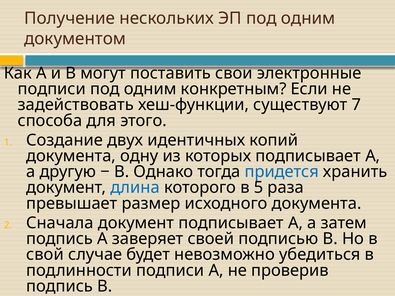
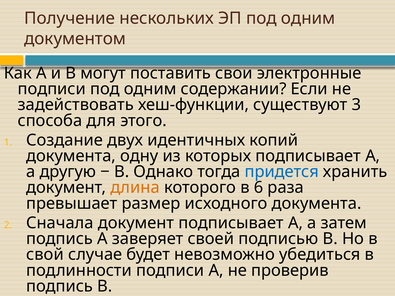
конкретным: конкретным -> содержании (234, 89)
7: 7 -> 3 (356, 105)
длина colour: blue -> orange (135, 188)
5: 5 -> 6 (259, 188)
